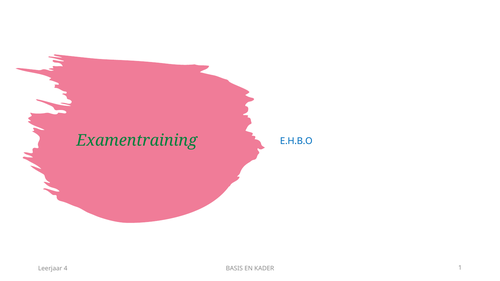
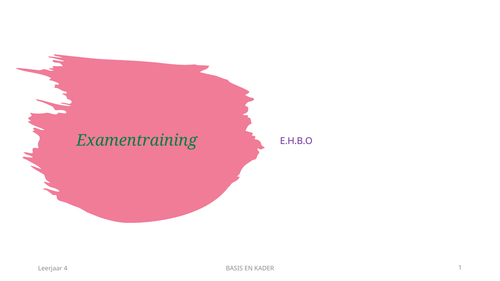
E.H.B.O colour: blue -> purple (296, 141)
